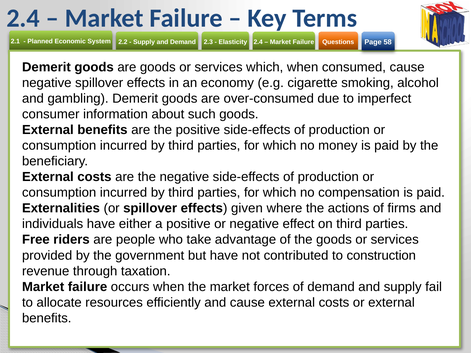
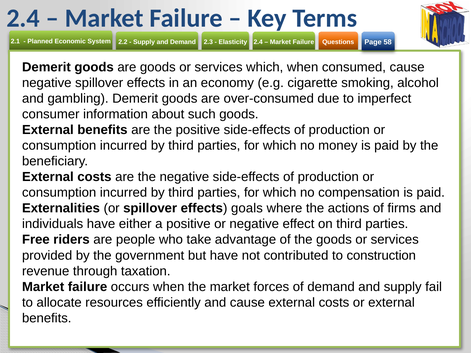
given: given -> goals (247, 208)
